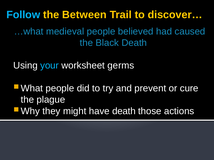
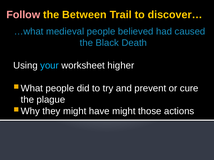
Follow colour: light blue -> pink (23, 15)
germs: germs -> higher (121, 66)
have death: death -> might (124, 111)
